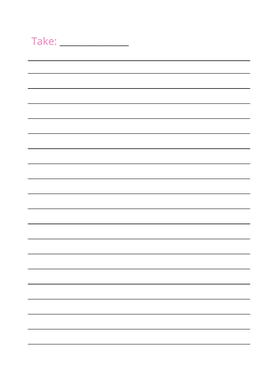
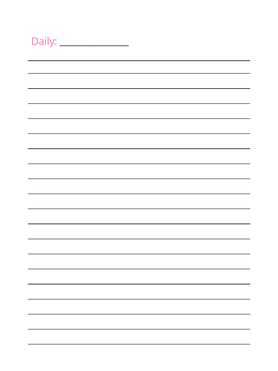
Take: Take -> Daily (44, 41)
